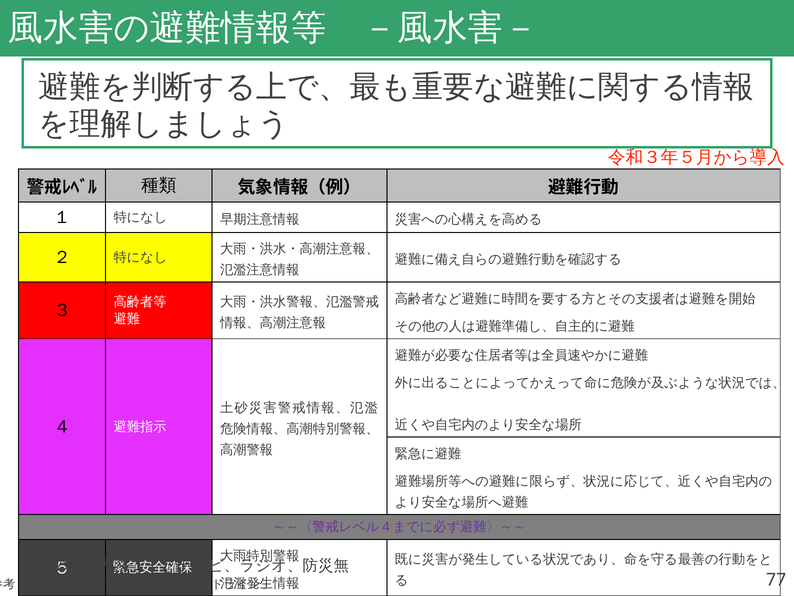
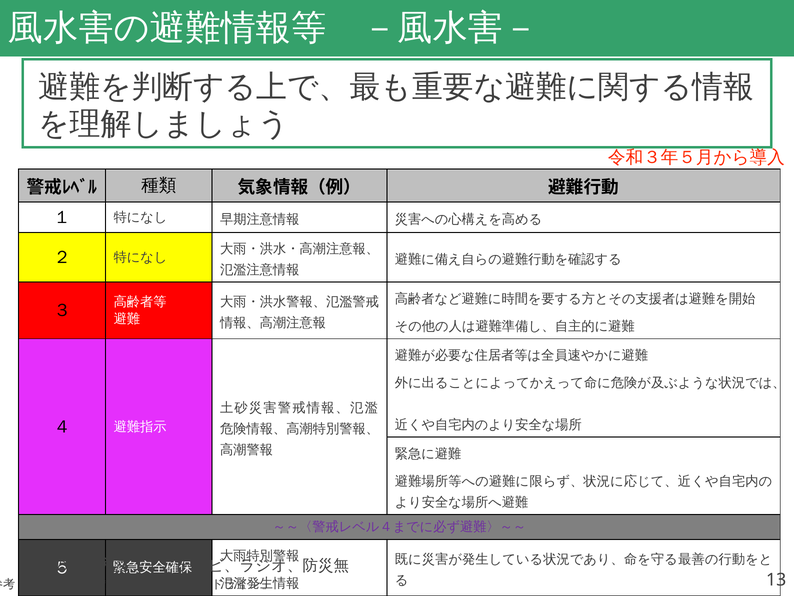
77: 77 -> 13 (776, 579)
